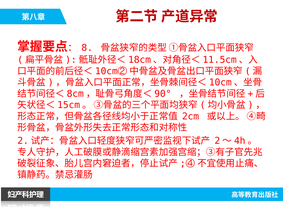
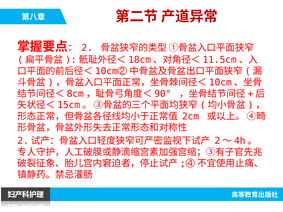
8: 8 -> 2 (87, 48)
